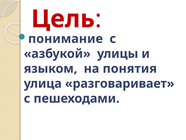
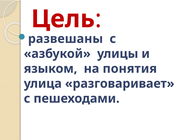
понимание: понимание -> развешаны (65, 39)
